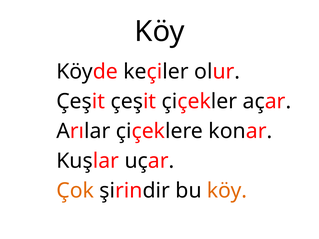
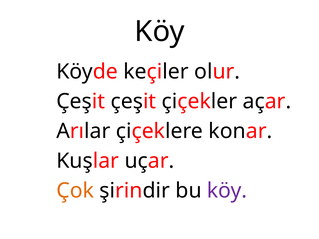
köy colour: orange -> purple (227, 191)
